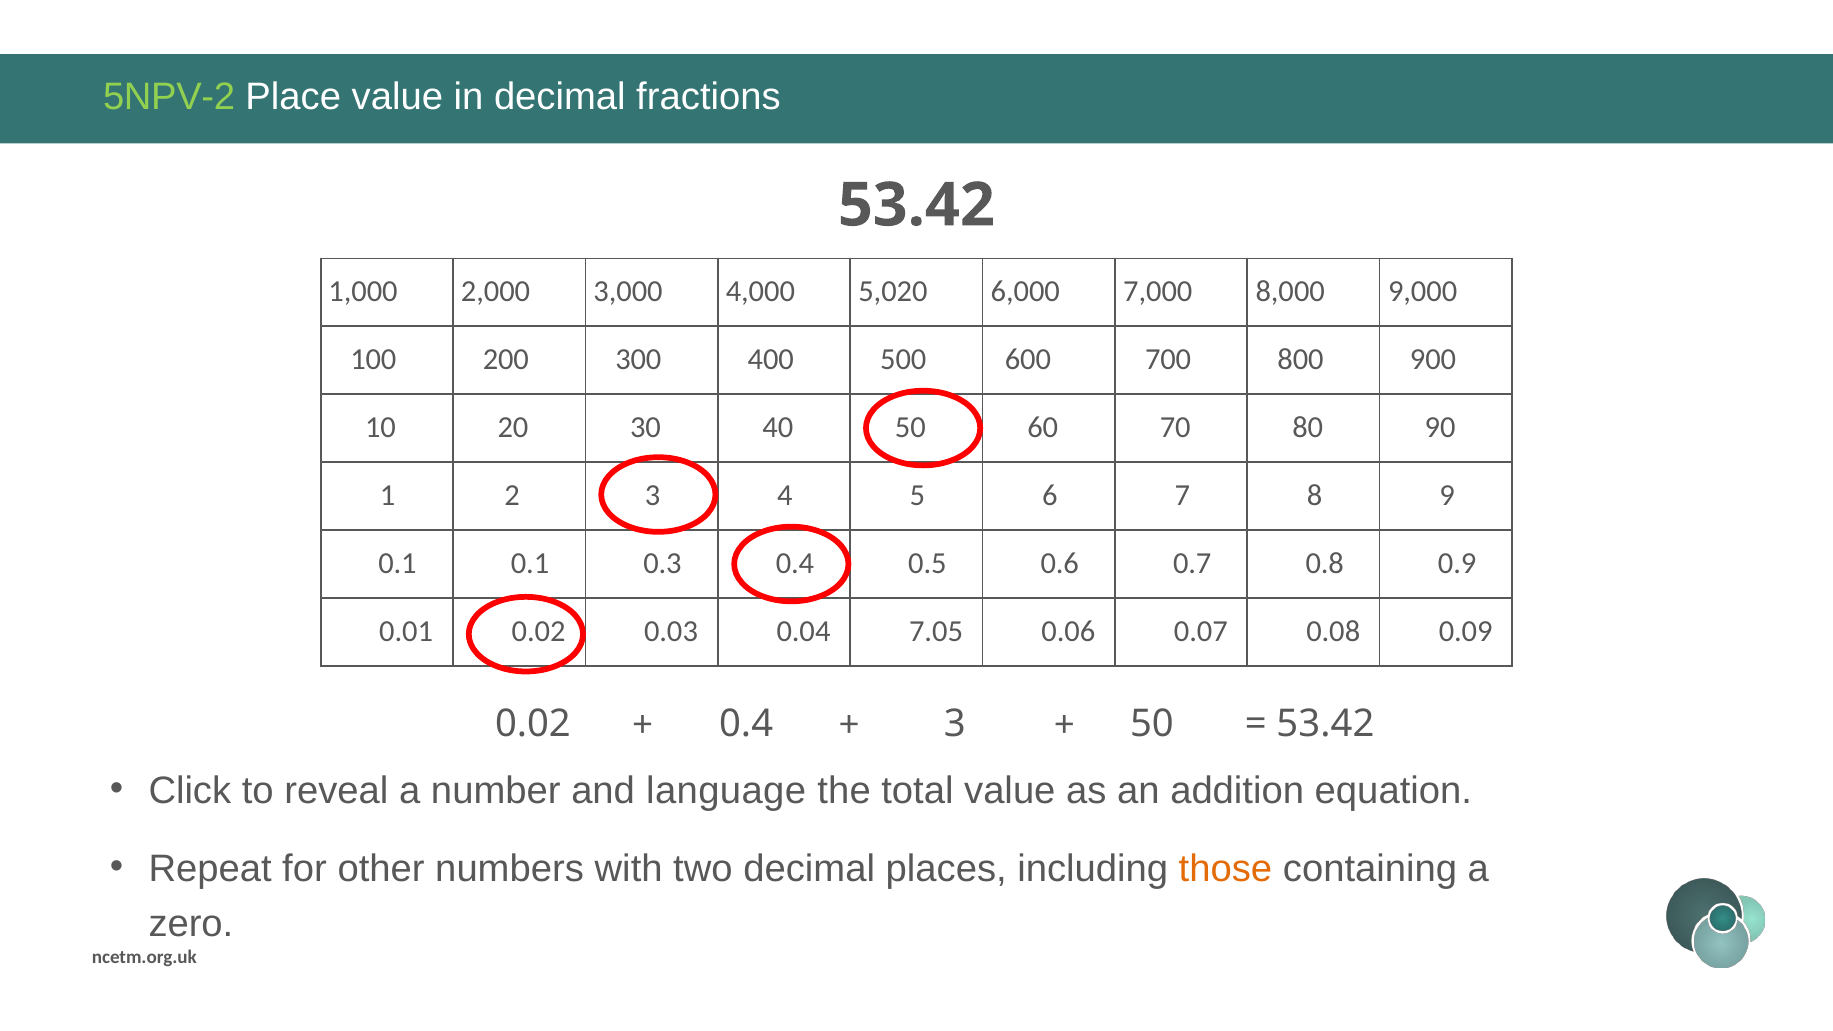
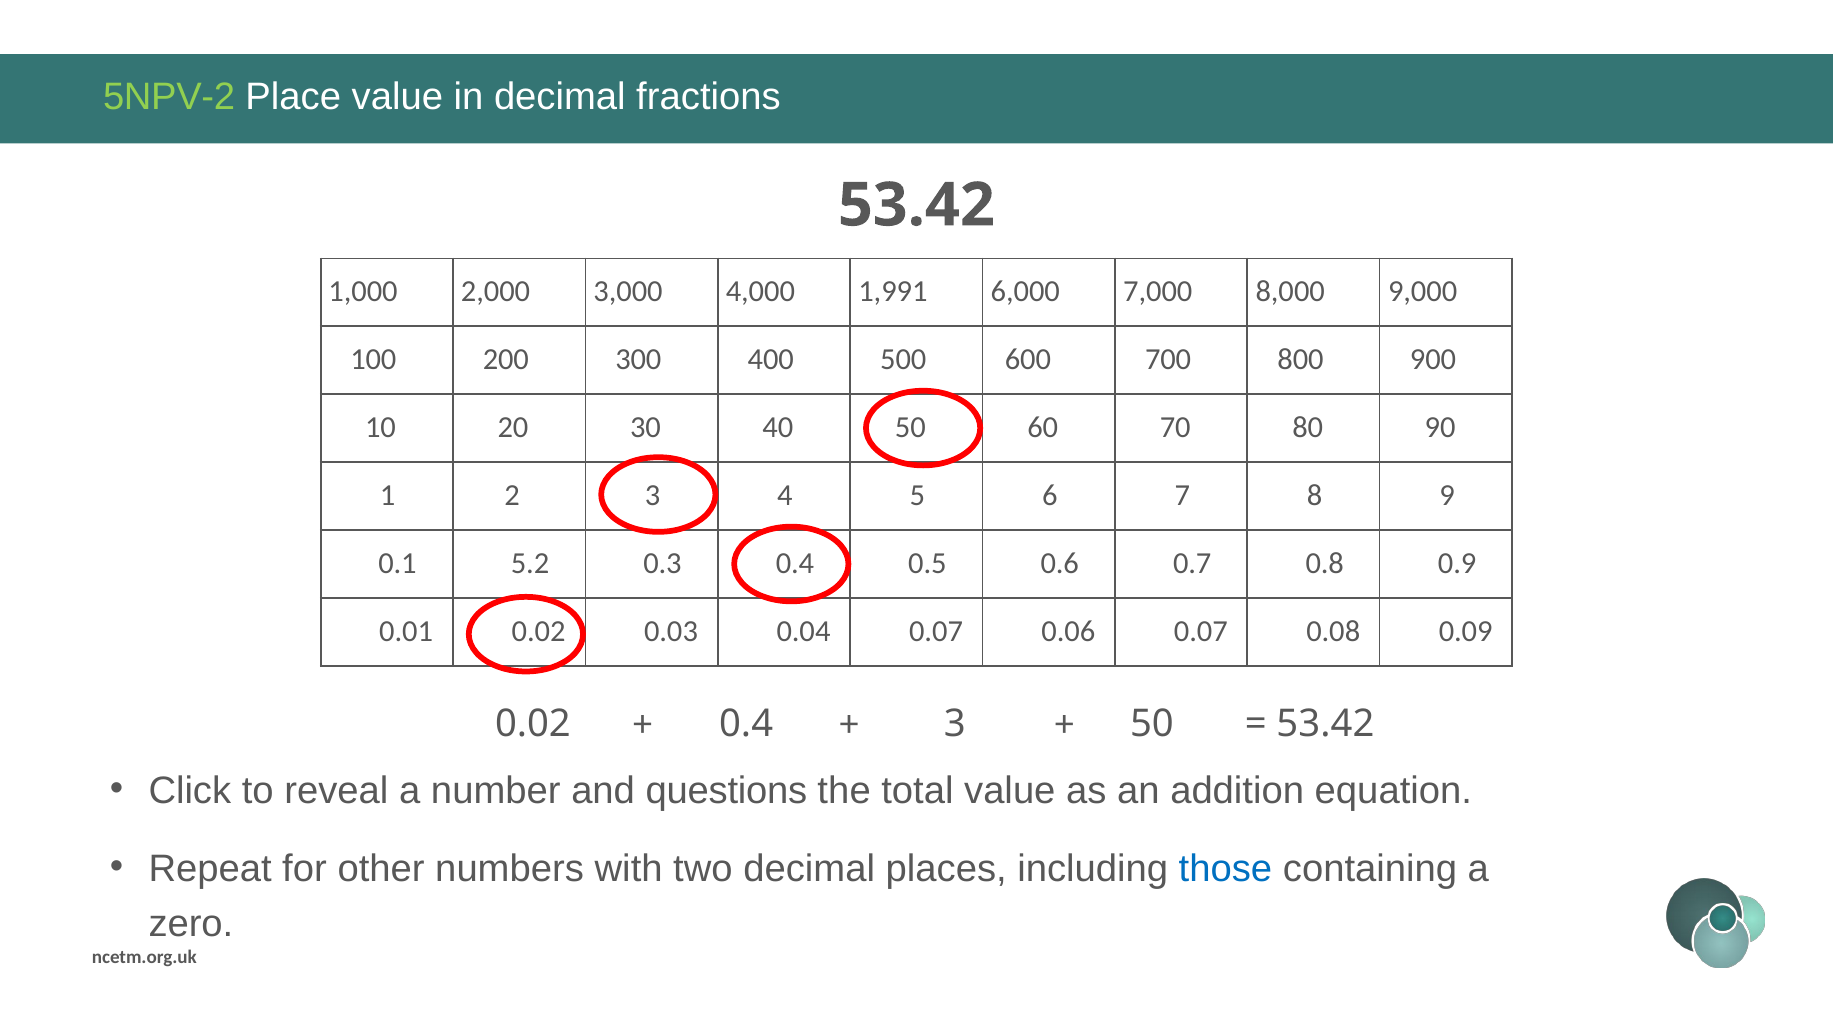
5,020: 5,020 -> 1,991 (893, 291)
0.1: 0.1 -> 5.2 (530, 563)
7.05: 7.05 -> 0.07 (936, 632)
language: language -> questions (726, 791)
those colour: orange -> blue (1225, 868)
